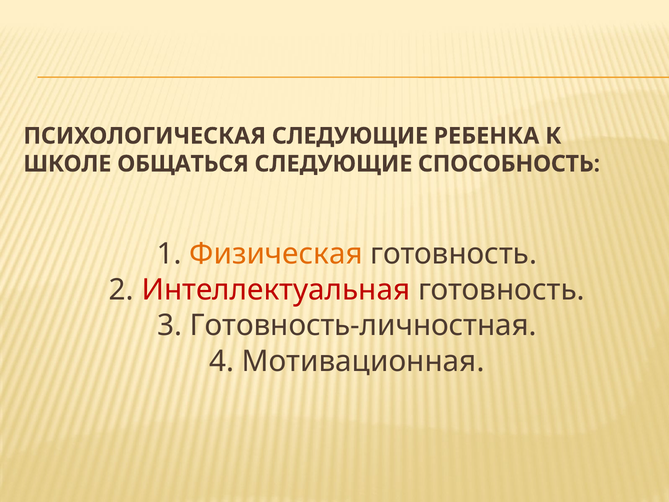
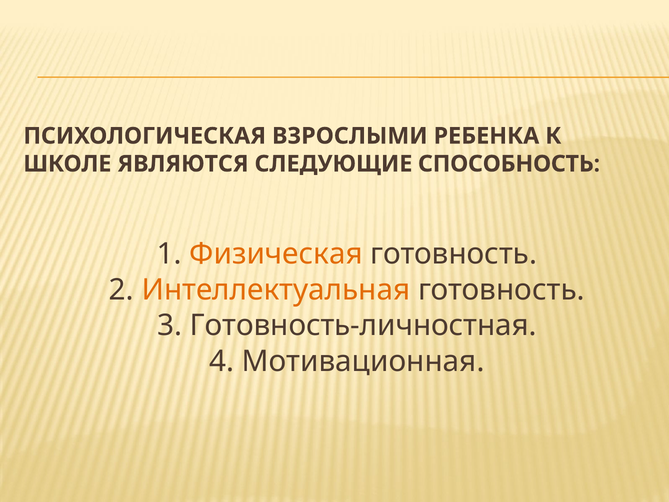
ПСИХОЛОГИЧЕСКАЯ СЛЕДУЮЩИЕ: СЛЕДУЮЩИЕ -> ВЗРОСЛЫМИ (350, 136)
ОБЩАТЬСЯ: ОБЩАТЬСЯ -> ЯВЛЯЮТСЯ (183, 164)
Интеллектуальная colour: red -> orange (276, 290)
